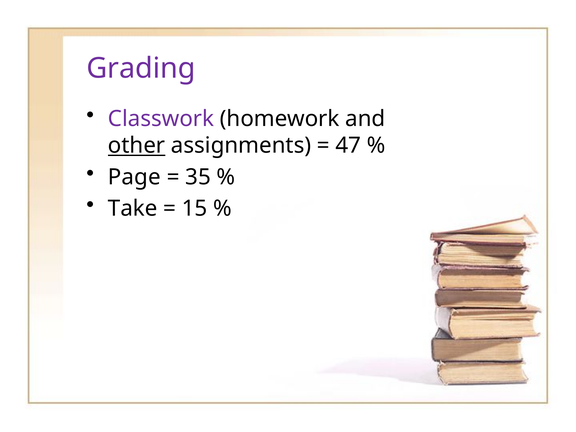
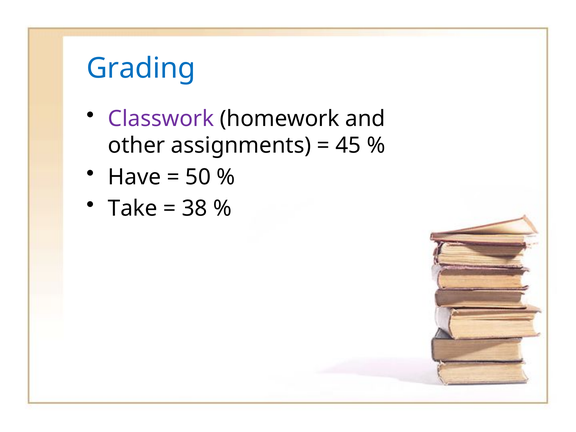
Grading colour: purple -> blue (141, 68)
other underline: present -> none (137, 146)
47: 47 -> 45 (348, 146)
Page: Page -> Have (134, 177)
35: 35 -> 50 (198, 177)
15: 15 -> 38 (195, 208)
